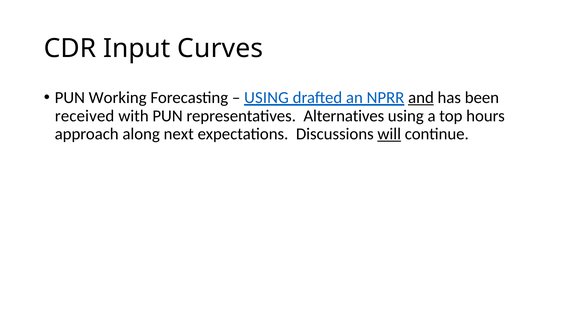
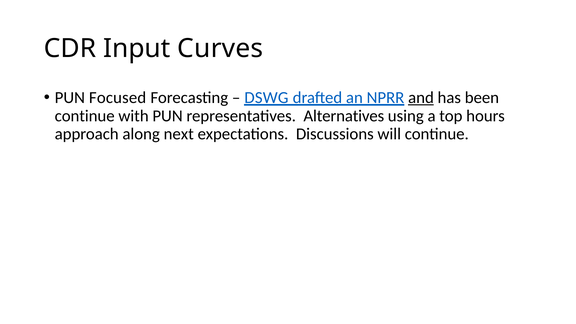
Working: Working -> Focused (118, 98)
USING: USING -> DSWG (266, 98)
received: received -> continue (85, 116)
will underline: present -> none (389, 134)
